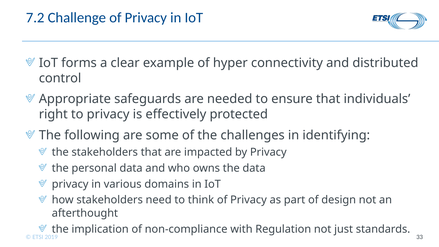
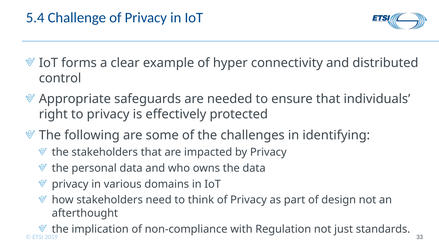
7.2: 7.2 -> 5.4 (35, 18)
